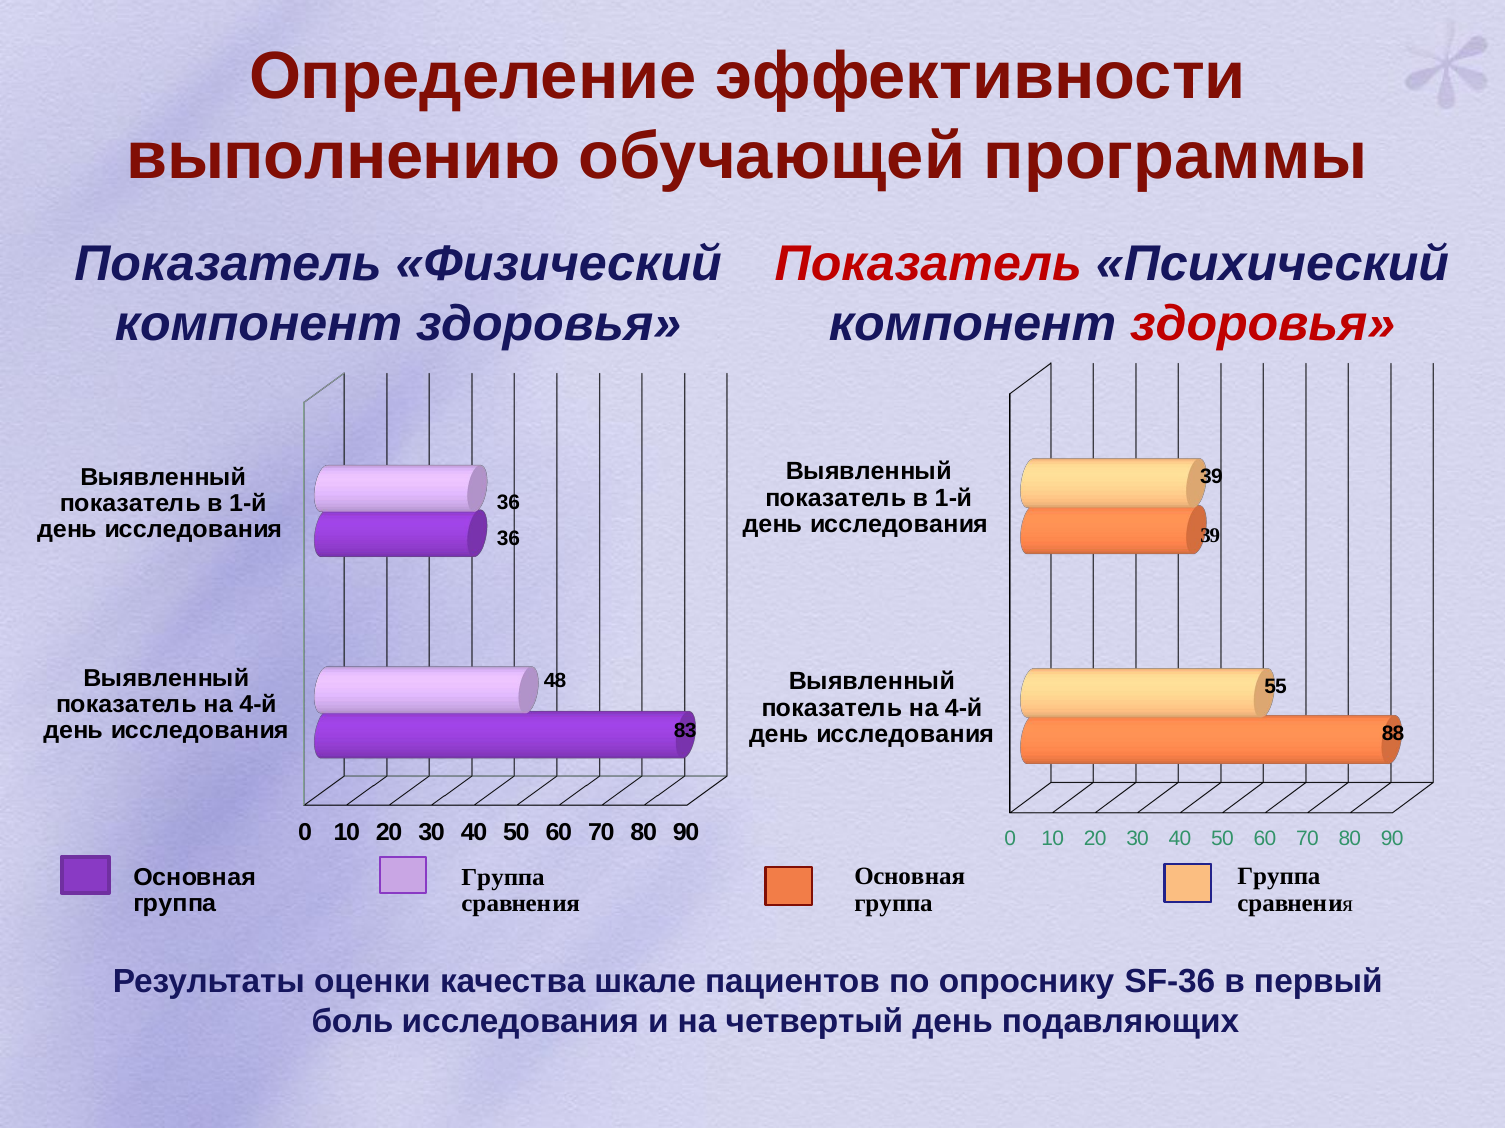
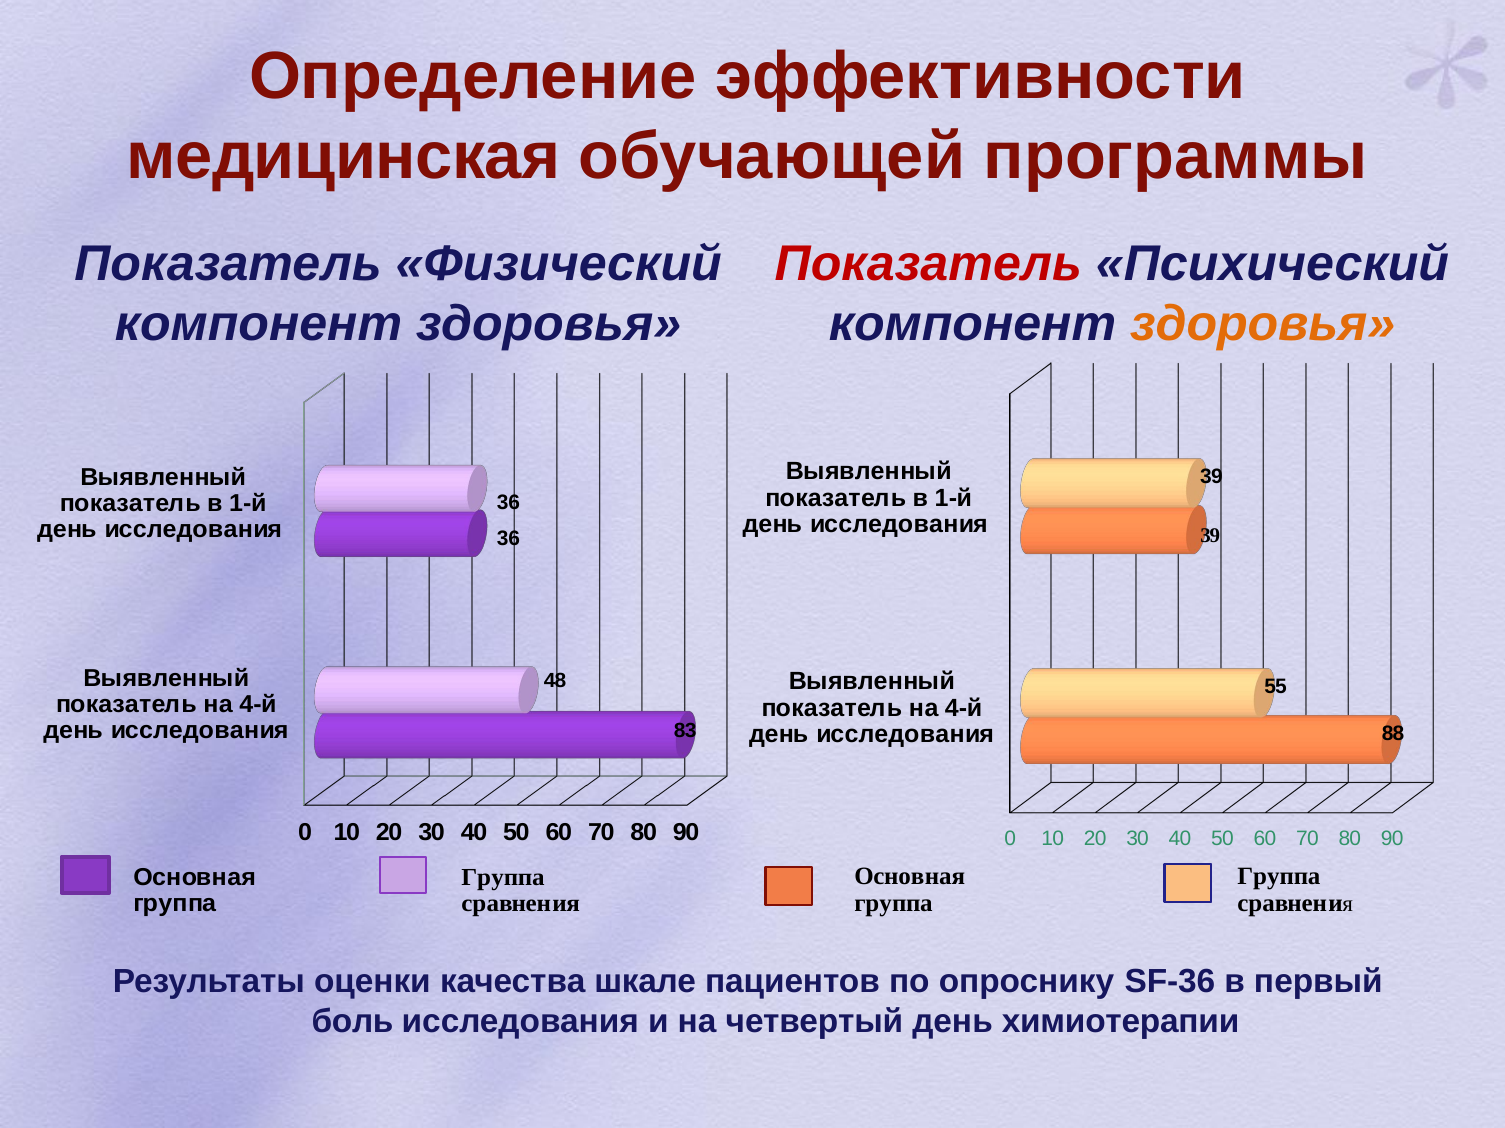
выполнению: выполнению -> медицинская (344, 157)
здоровья colour: red -> orange (1263, 325)
подавляющих: подавляющих -> химиотерапии (1121, 1022)
